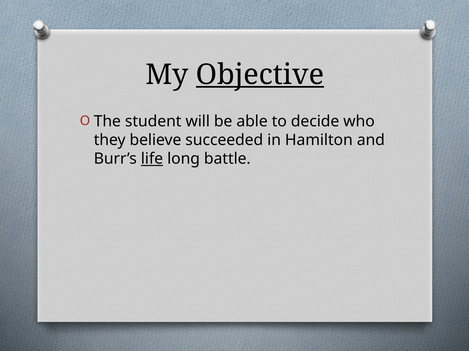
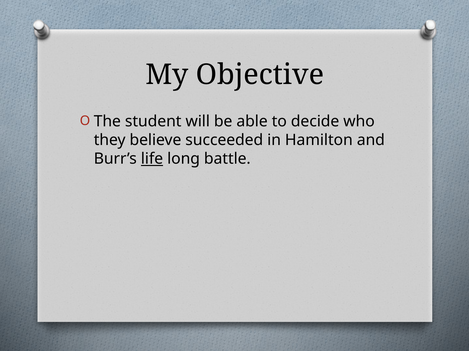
Objective underline: present -> none (260, 75)
